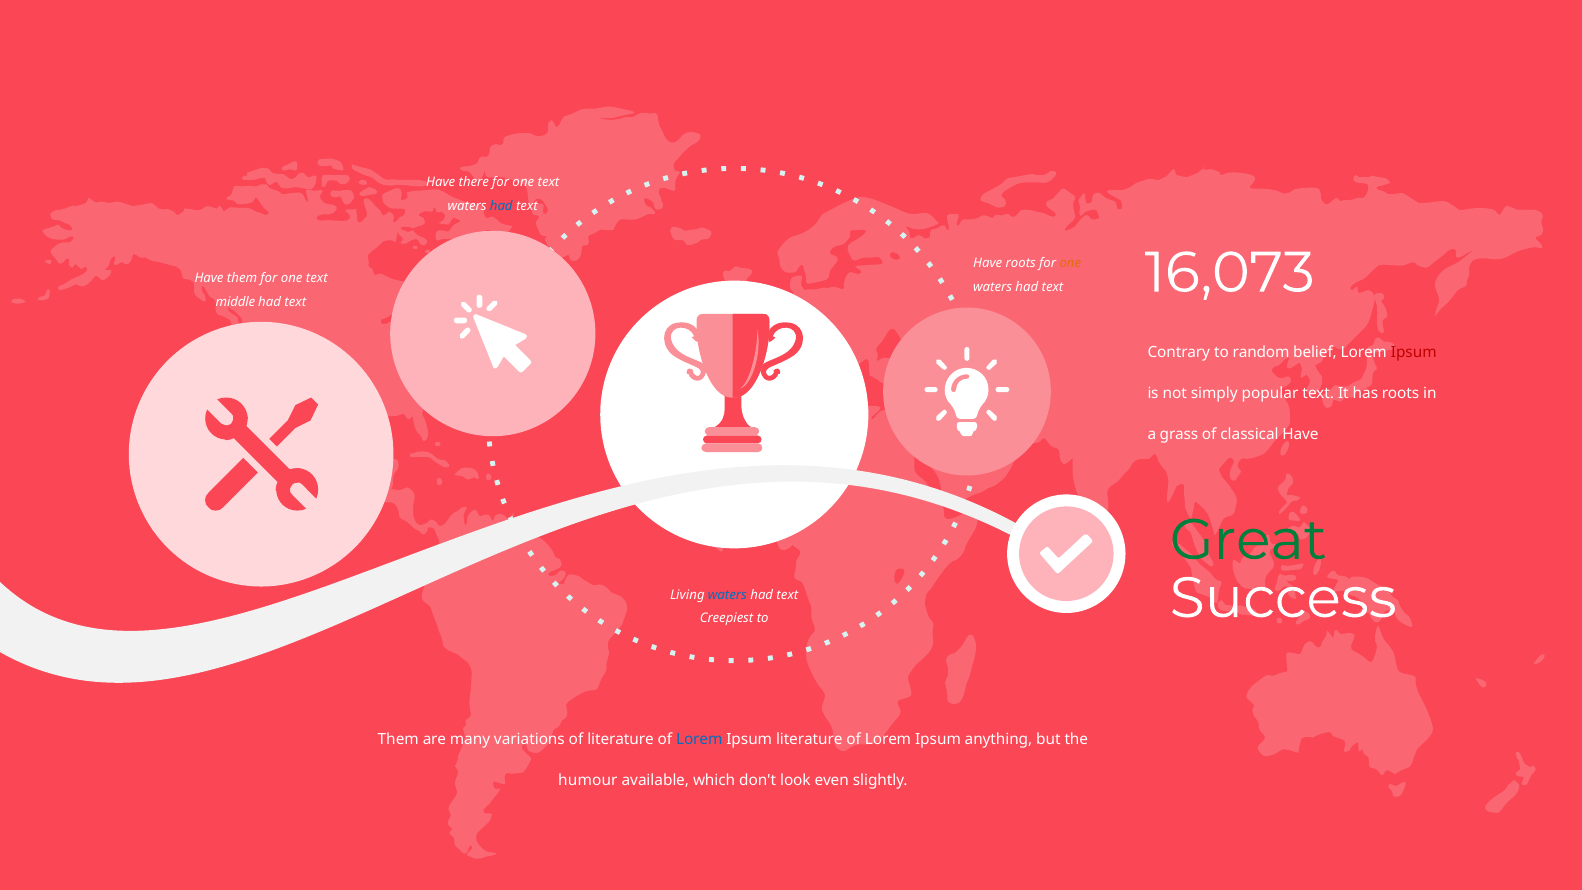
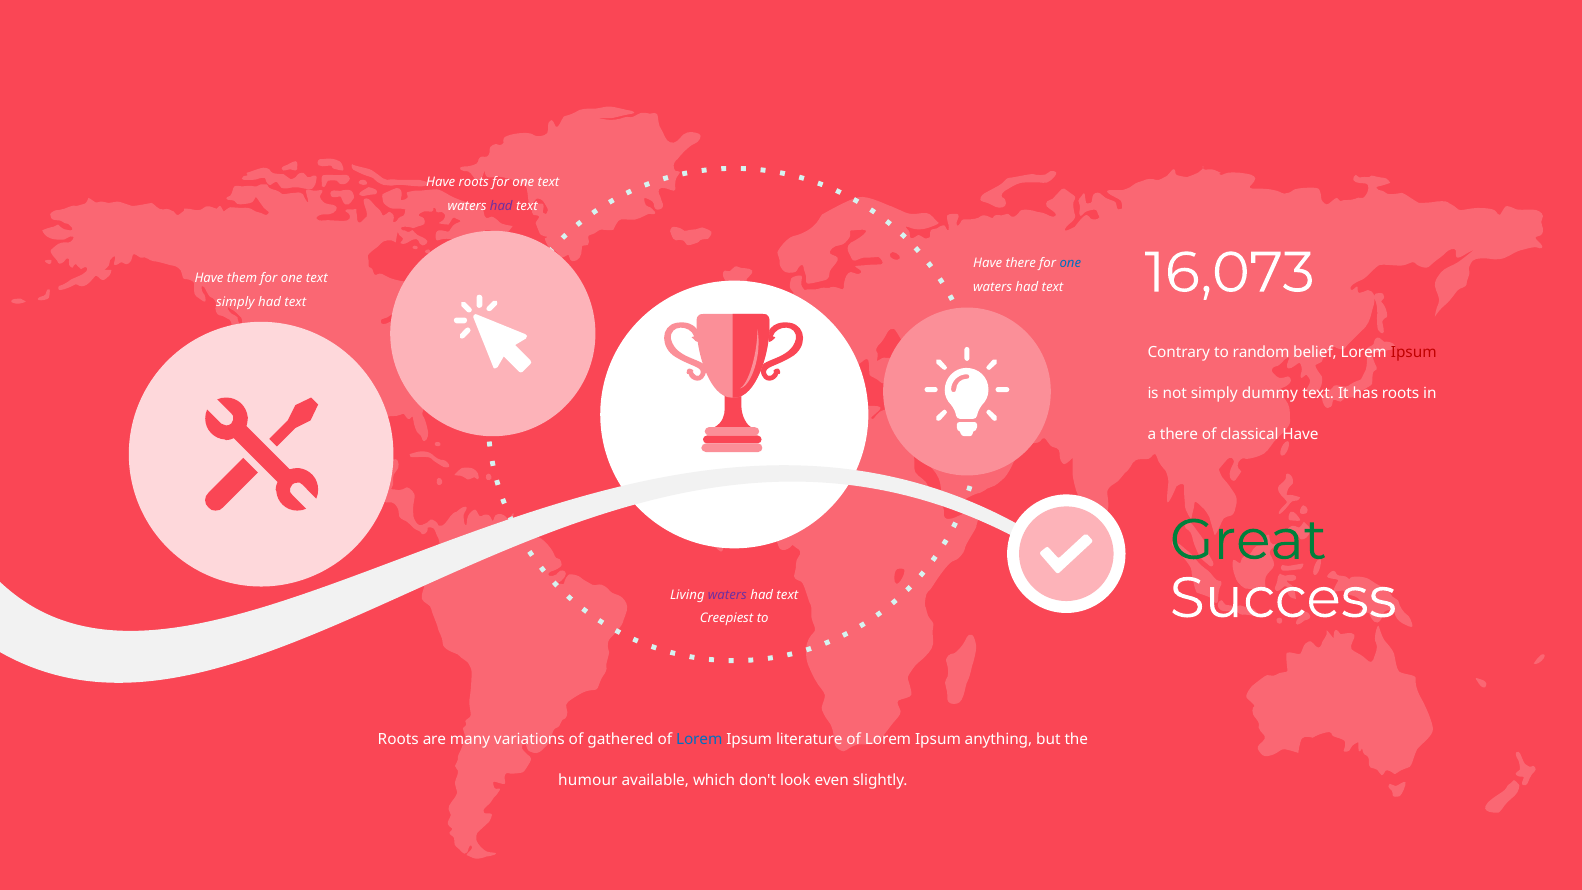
Have there: there -> roots (474, 183)
had colour: blue -> purple (501, 206)
Have roots: roots -> there (1021, 263)
one colour: orange -> blue (1070, 263)
middle: middle -> simply (235, 302)
popular: popular -> dummy (1270, 393)
a grass: grass -> there (1179, 434)
waters colour: blue -> purple (727, 595)
Them: Them -> Roots (398, 740)
of literature: literature -> gathered (620, 740)
